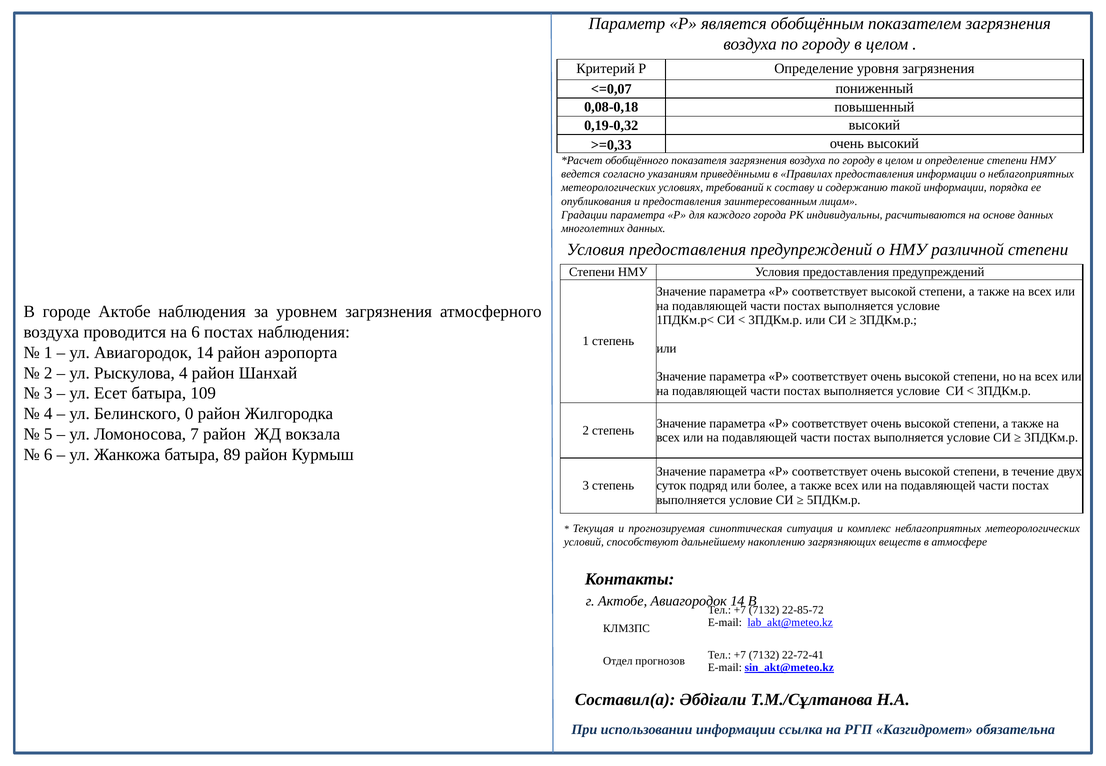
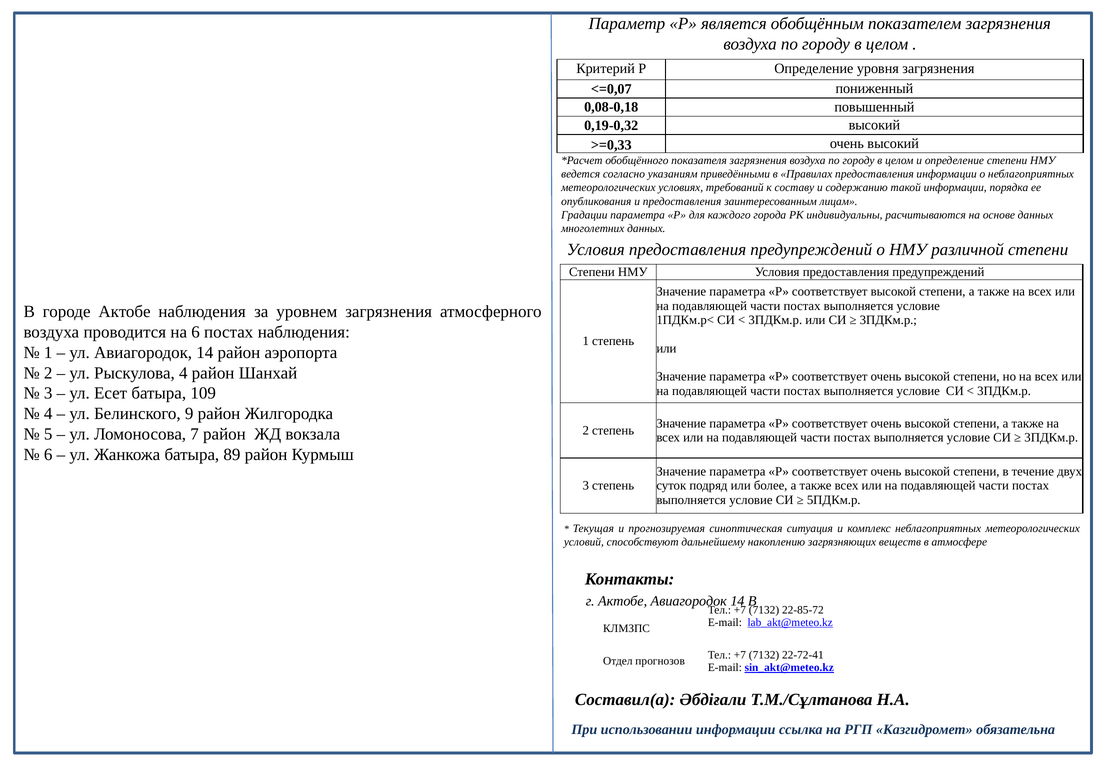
0: 0 -> 9 (189, 414)
